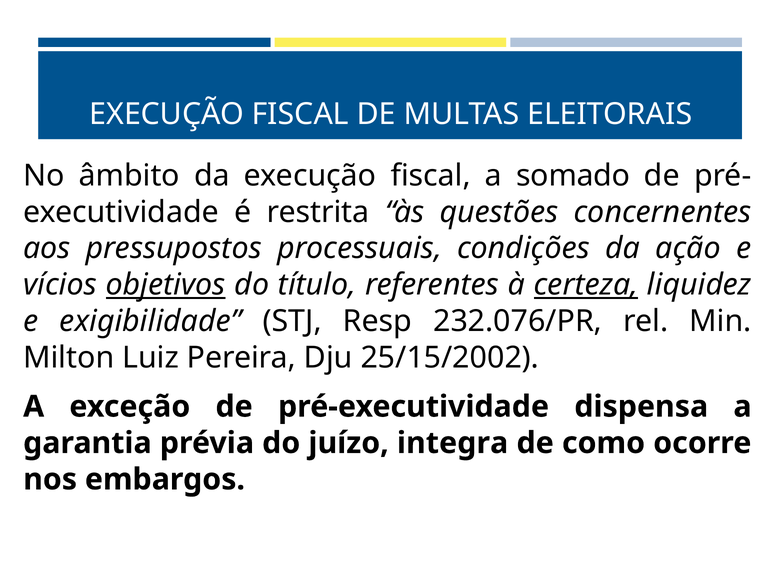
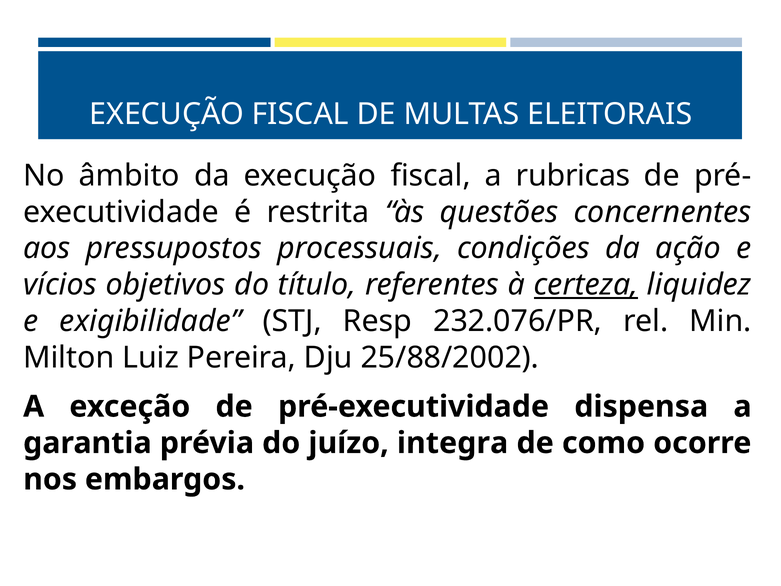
somado: somado -> rubricas (573, 176)
objetivos underline: present -> none (166, 285)
25/15/2002: 25/15/2002 -> 25/88/2002 (450, 357)
